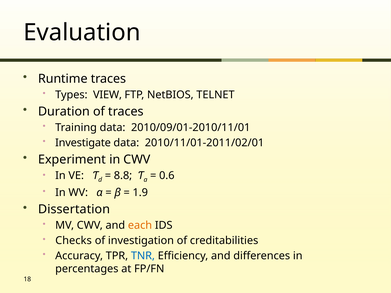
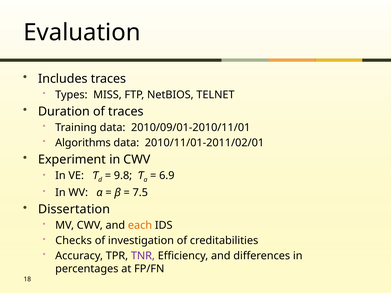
Runtime: Runtime -> Includes (63, 79)
VIEW: VIEW -> MISS (107, 95)
Investigate: Investigate -> Algorithms (83, 143)
8.8: 8.8 -> 9.8 (123, 176)
0.6: 0.6 -> 6.9 (167, 176)
1.9: 1.9 -> 7.5 (140, 193)
TNR colour: blue -> purple (143, 256)
